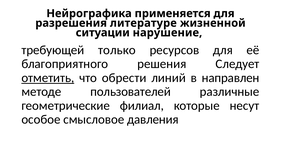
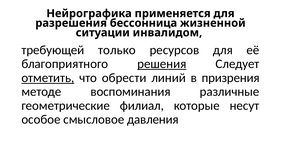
литературе: литературе -> бессонница (143, 23)
нарушение: нарушение -> инвалидом (167, 33)
решения underline: none -> present (162, 64)
направлен: направлен -> призрения (231, 78)
пользователей: пользователей -> воспоминания (131, 92)
